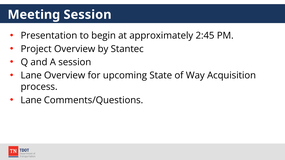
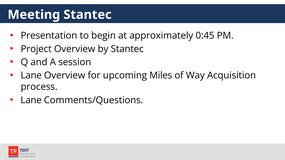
Meeting Session: Session -> Stantec (88, 15)
2:45: 2:45 -> 0:45 (205, 36)
State: State -> Miles (161, 76)
